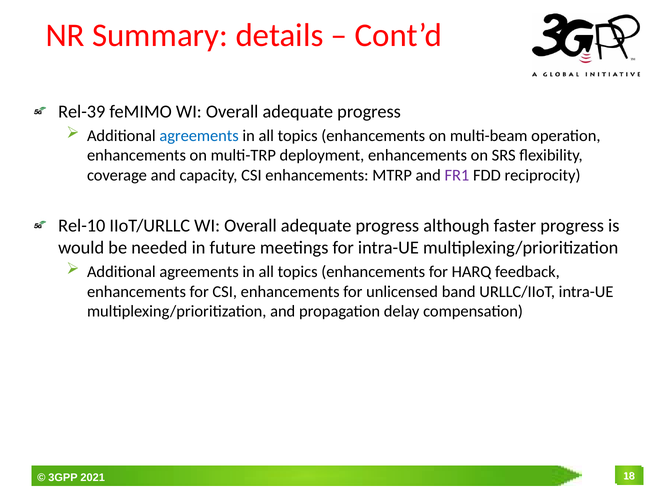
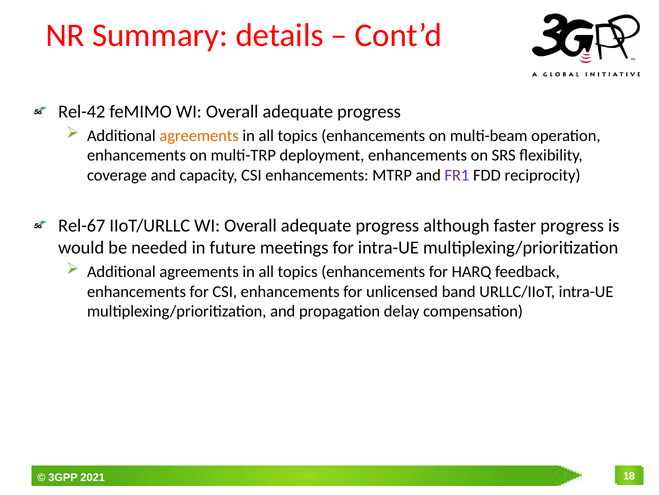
Rel-39: Rel-39 -> Rel-42 (82, 111)
agreements colour: blue -> orange (199, 135)
Rel-10: Rel-10 -> Rel-67 (82, 225)
